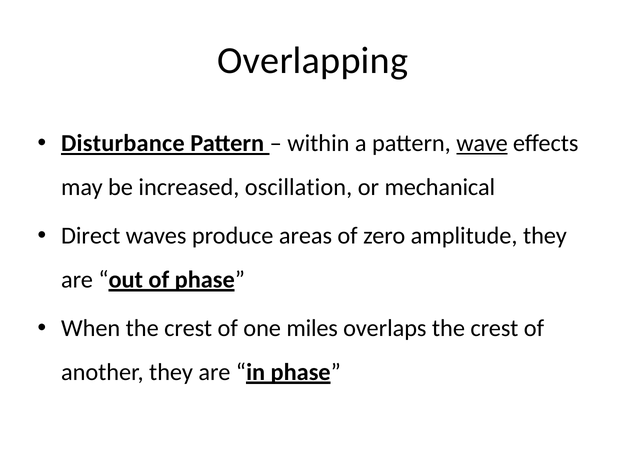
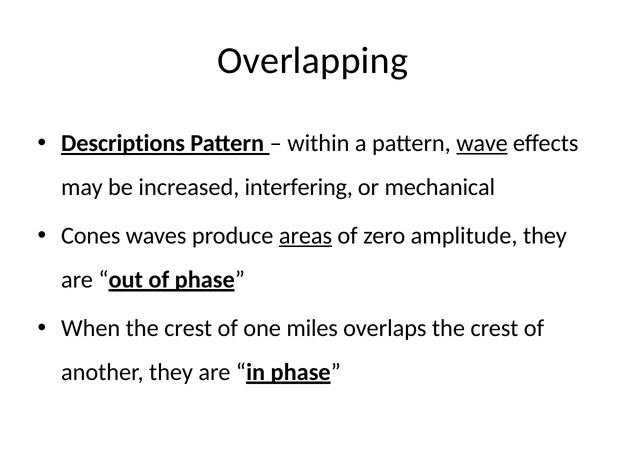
Disturbance: Disturbance -> Descriptions (123, 144)
oscillation: oscillation -> interfering (299, 187)
Direct: Direct -> Cones (91, 236)
areas underline: none -> present (305, 236)
